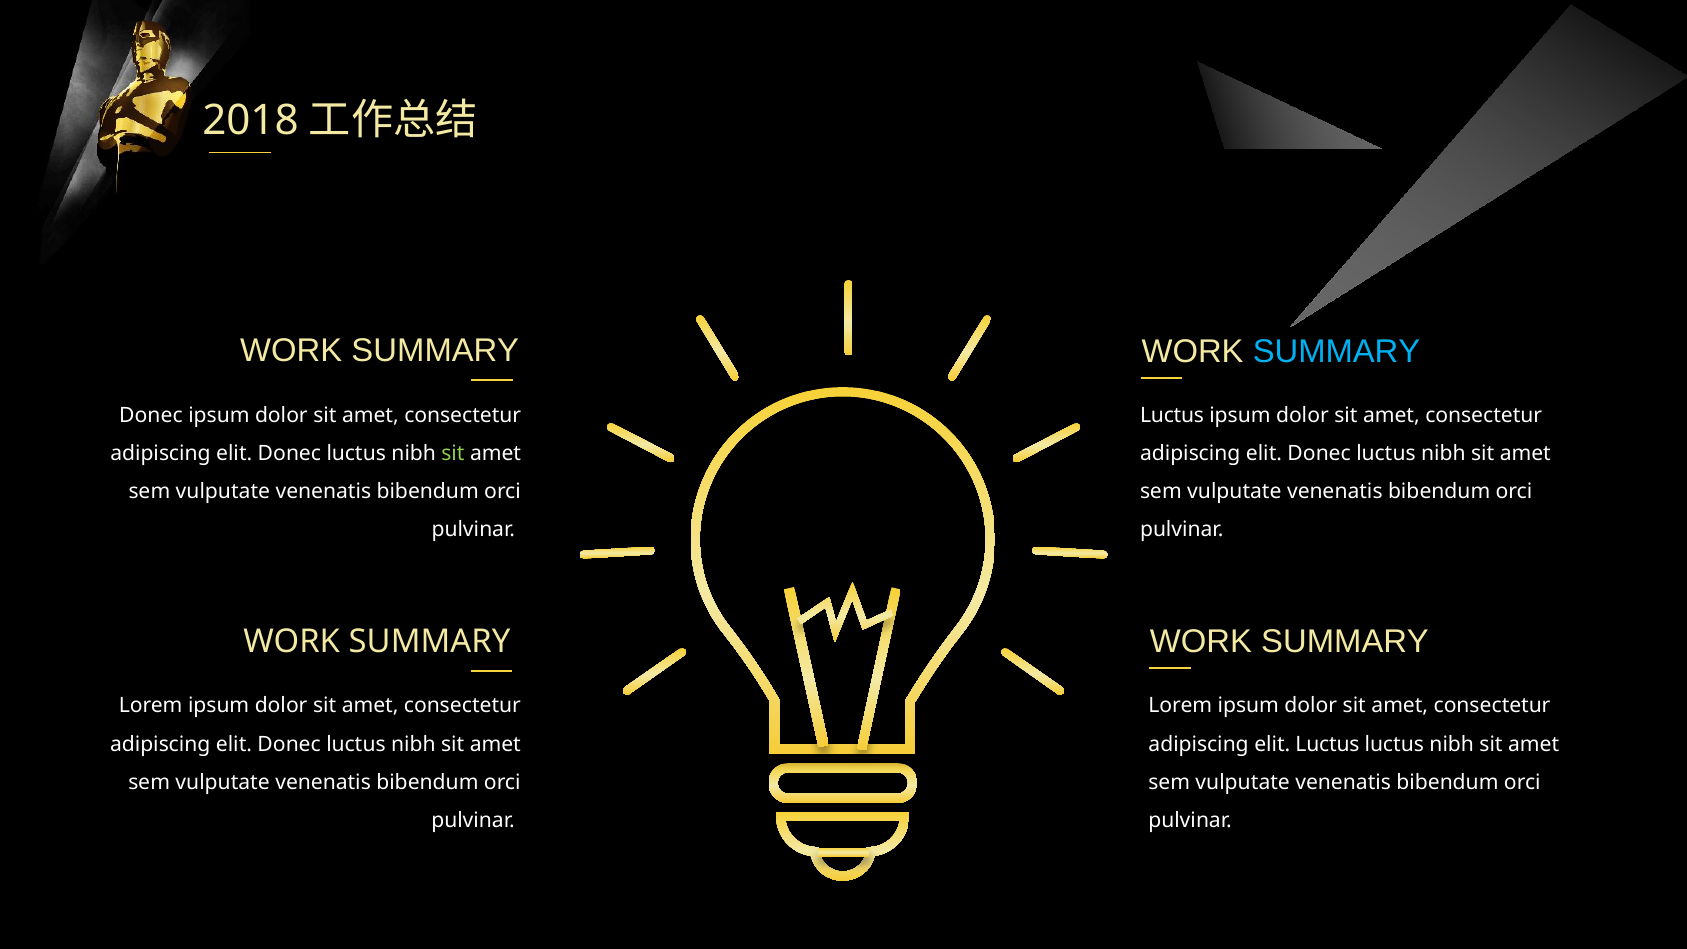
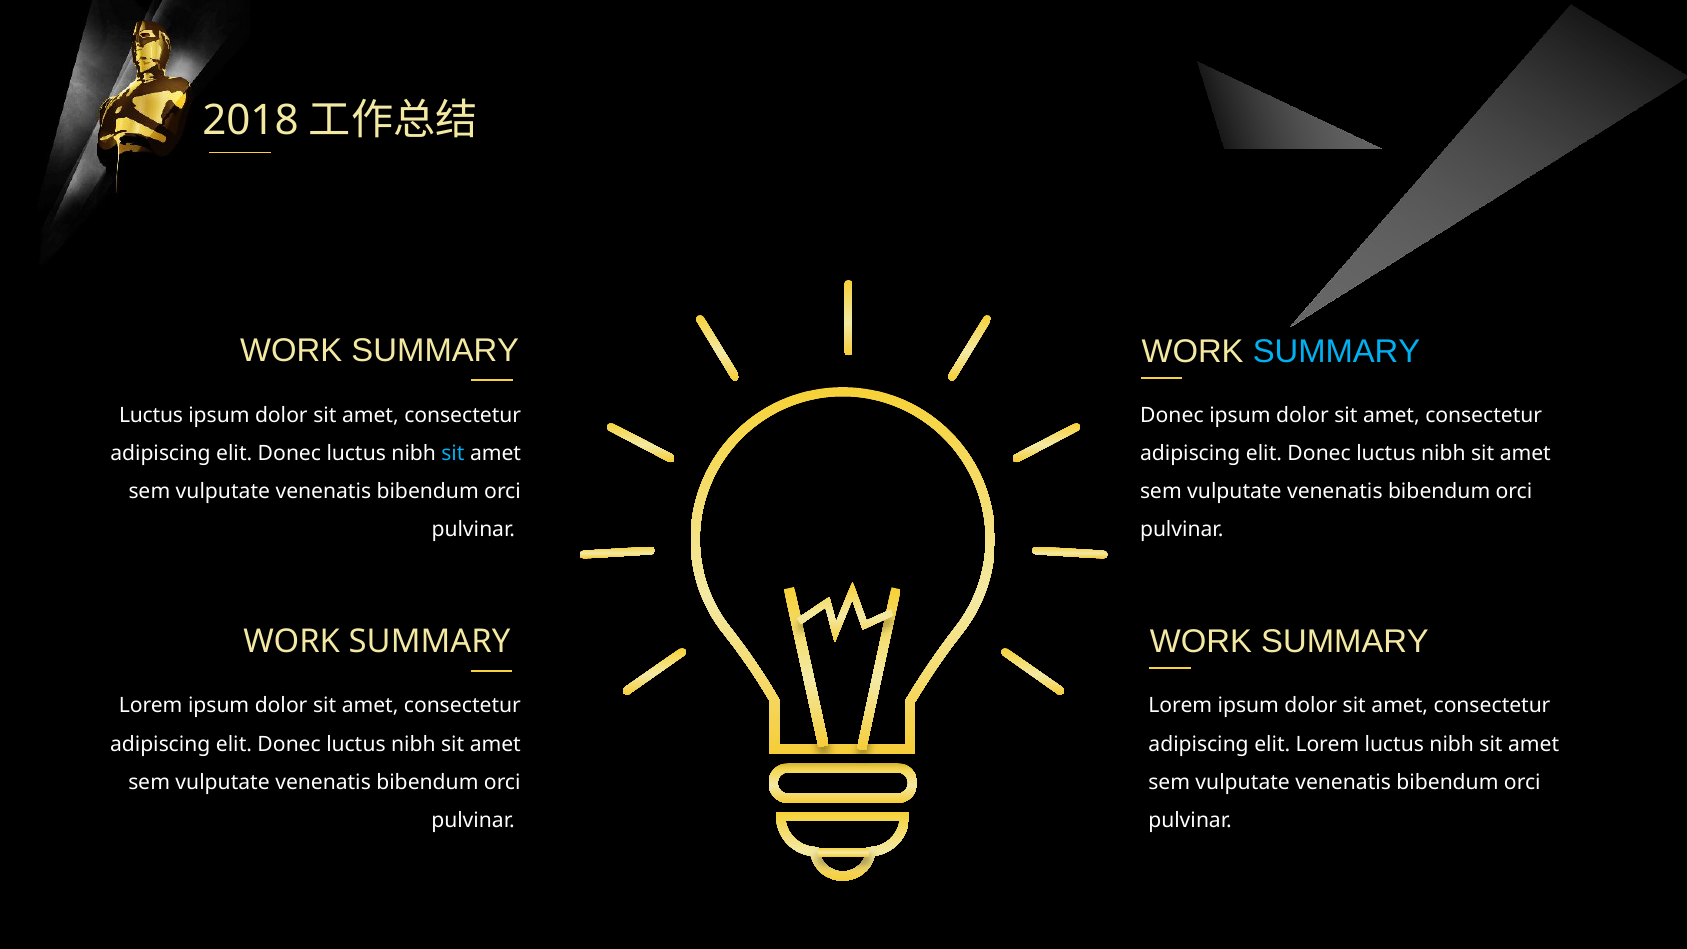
Donec: Donec -> Luctus (151, 415)
Luctus: Luctus -> Donec (1172, 416)
sit colour: light green -> light blue (453, 453)
elit Luctus: Luctus -> Lorem (1327, 744)
